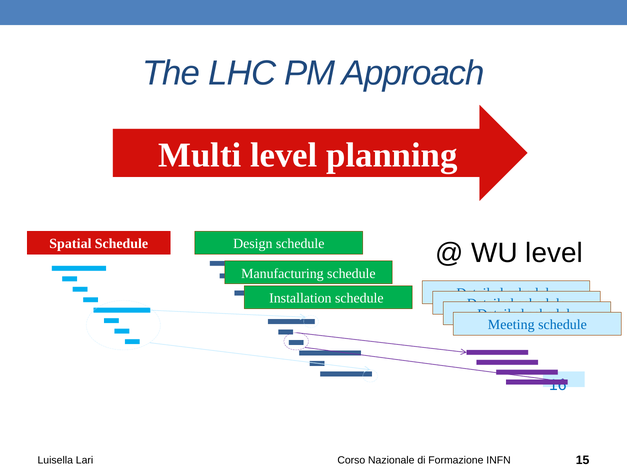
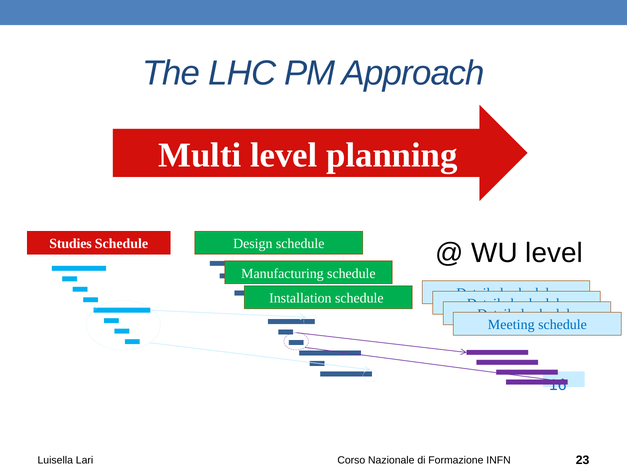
Spatial: Spatial -> Studies (71, 243)
15: 15 -> 23 (583, 460)
